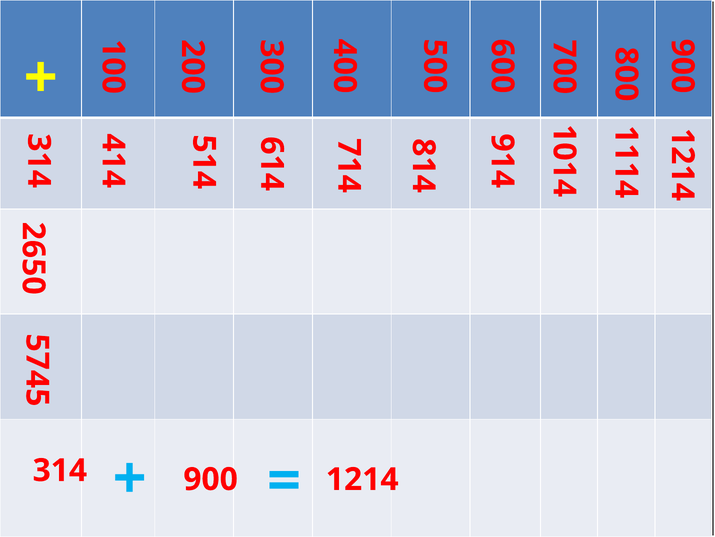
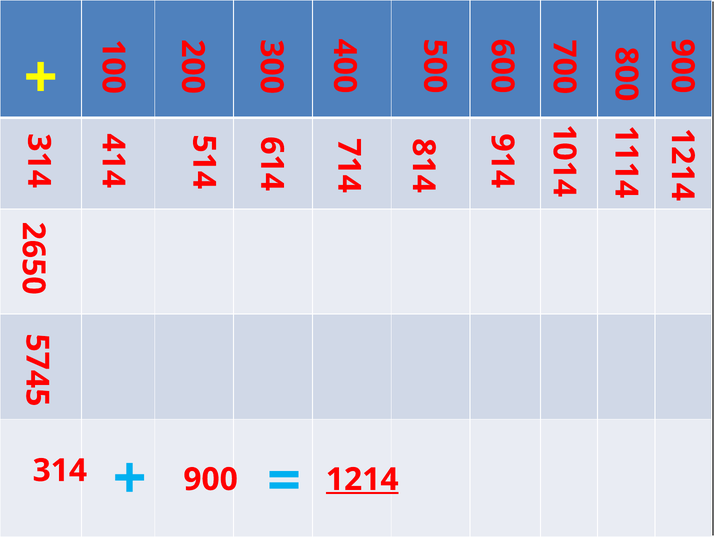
1214 underline: none -> present (362, 479)
